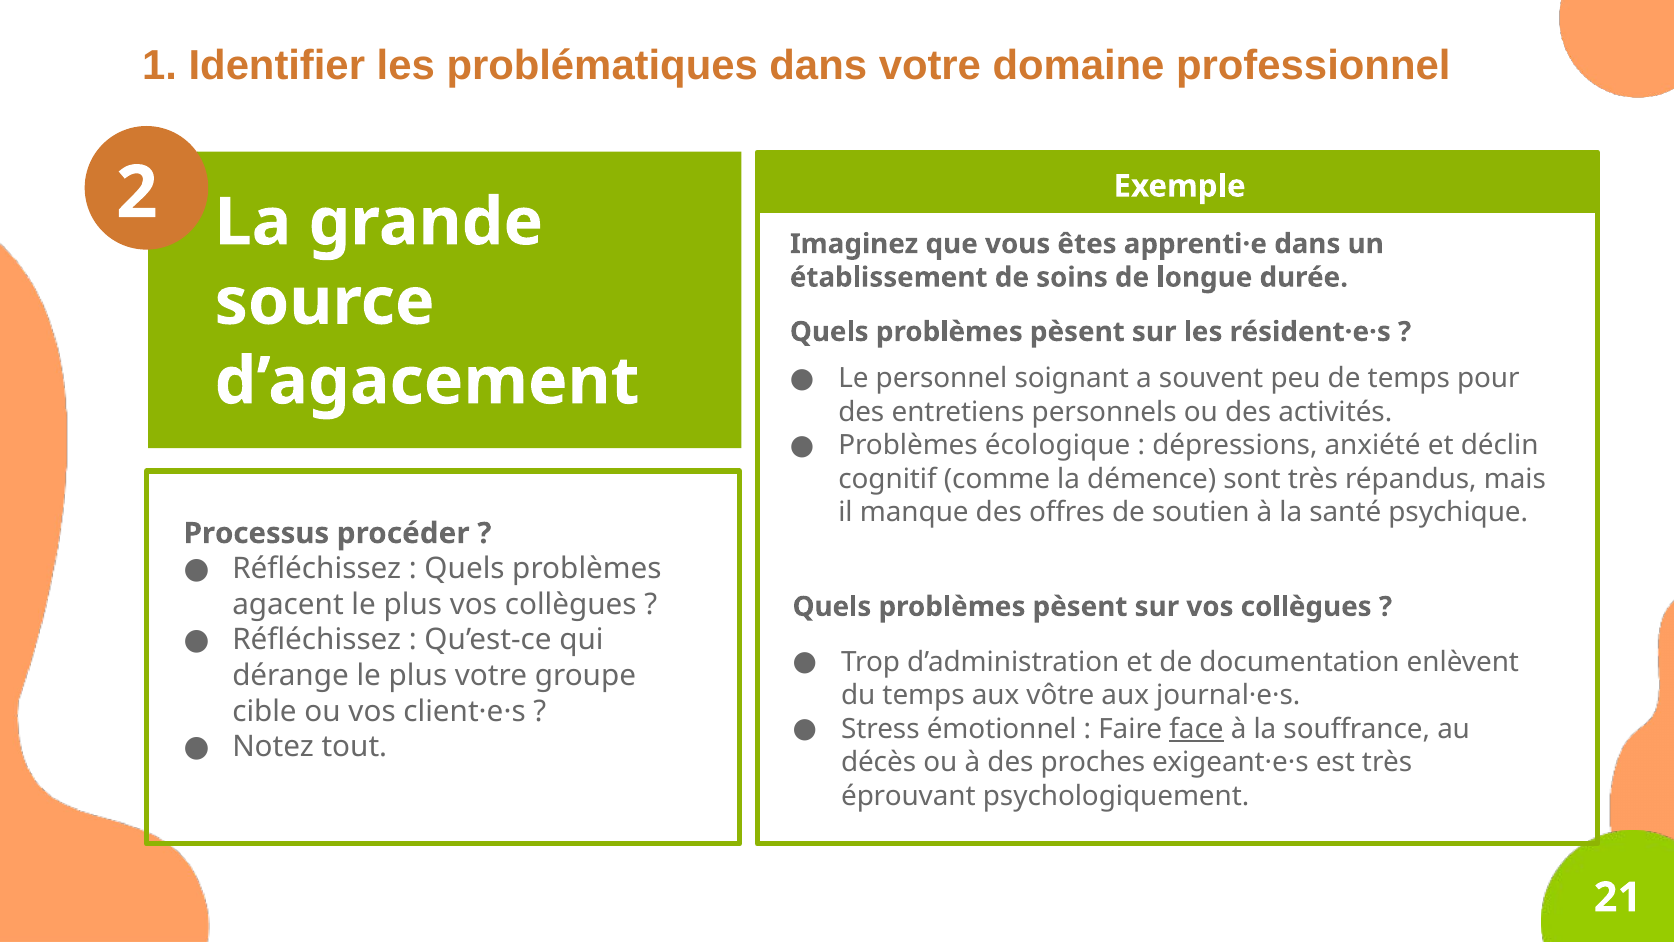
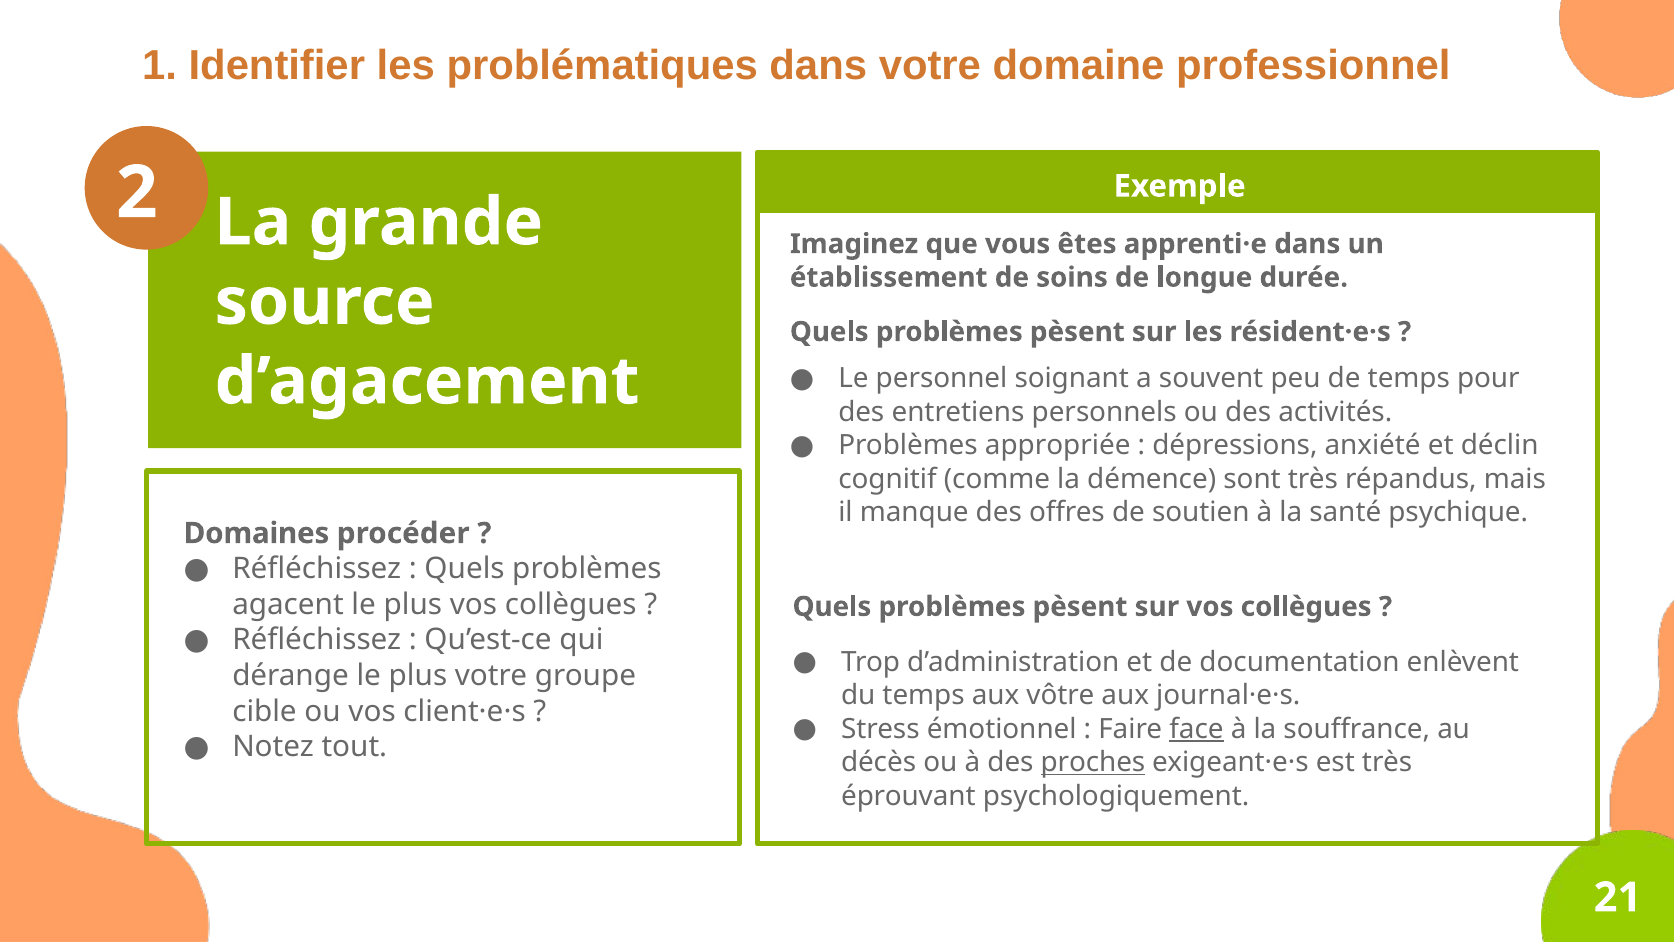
écologique: écologique -> appropriée (1058, 445)
Processus: Processus -> Domaines (256, 533)
proches underline: none -> present (1093, 762)
